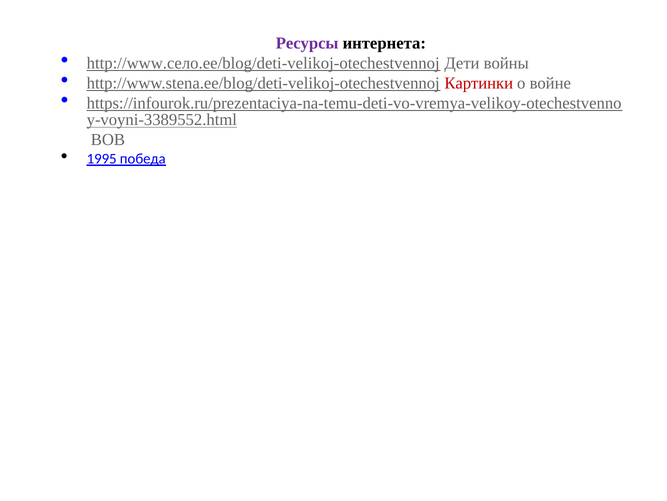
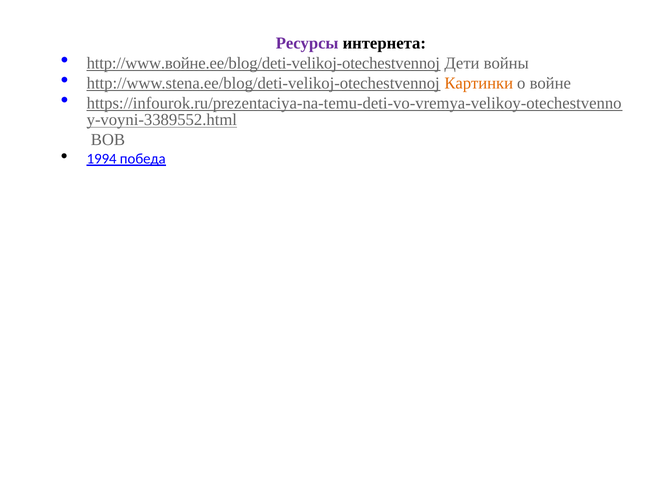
http://www.село.ee/blog/deti-velikoj-otechestvennoj: http://www.село.ee/blog/deti-velikoj-otechestvennoj -> http://www.войне.ee/blog/deti-velikoj-otechestvennoj (263, 63)
Картинки colour: red -> orange (479, 83)
1995: 1995 -> 1994 (102, 158)
